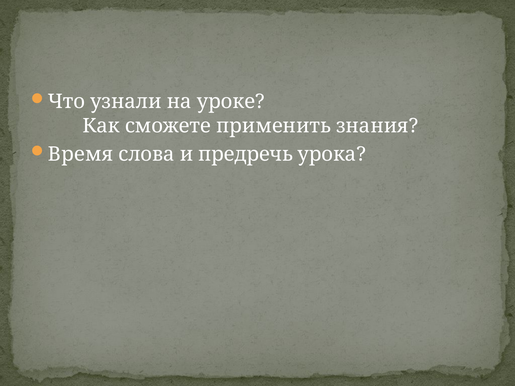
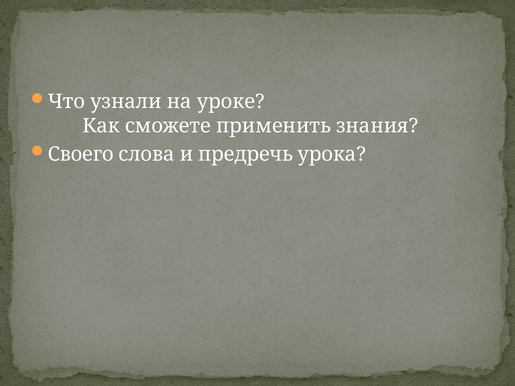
Время: Время -> Своего (81, 154)
